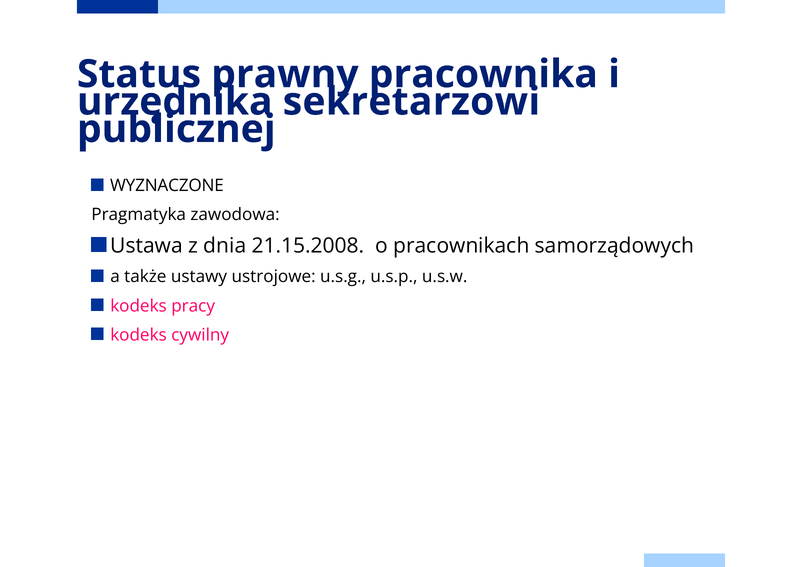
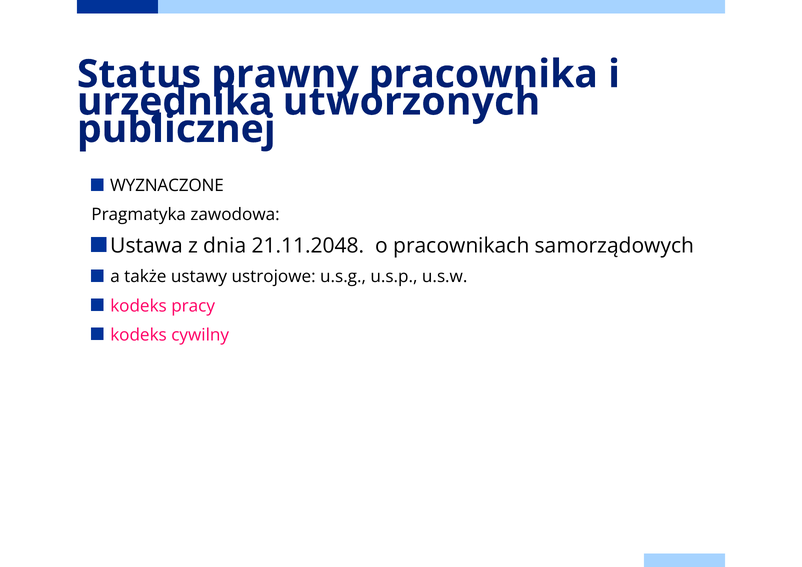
sekretarzowi: sekretarzowi -> utworzonych (412, 102)
21.15.2008: 21.15.2008 -> 21.11.2048 (308, 246)
